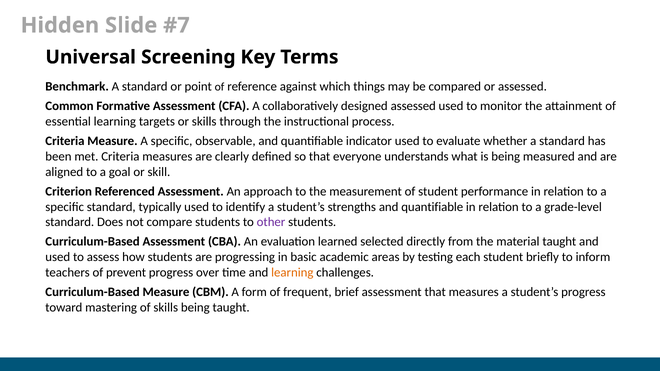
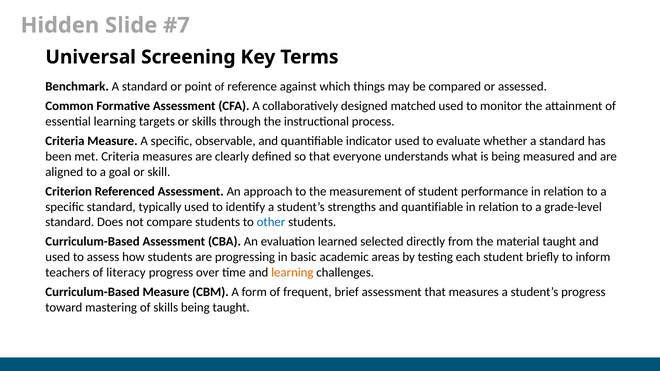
designed assessed: assessed -> matched (413, 106)
other colour: purple -> blue (271, 222)
prevent: prevent -> literacy (126, 273)
